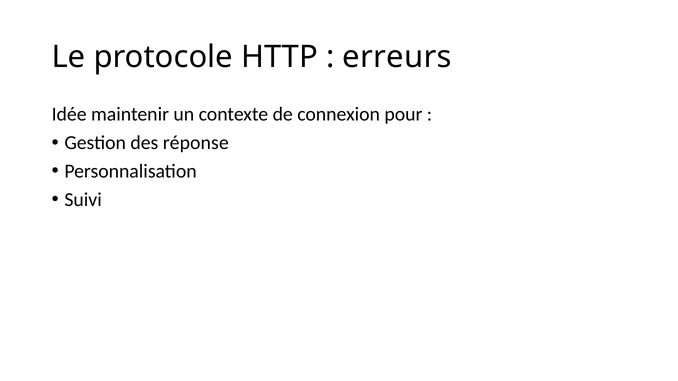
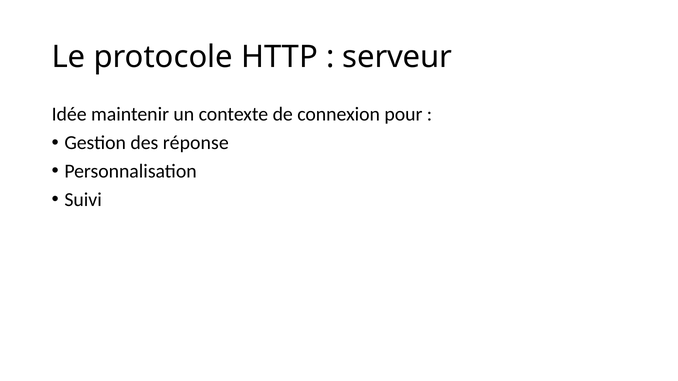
erreurs: erreurs -> serveur (397, 57)
